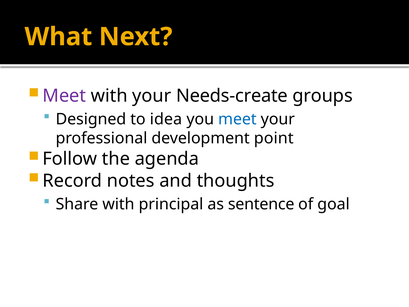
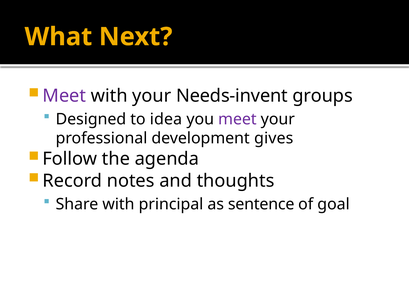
Needs-create: Needs-create -> Needs-invent (232, 96)
meet colour: blue -> purple (237, 119)
point: point -> gives (274, 138)
